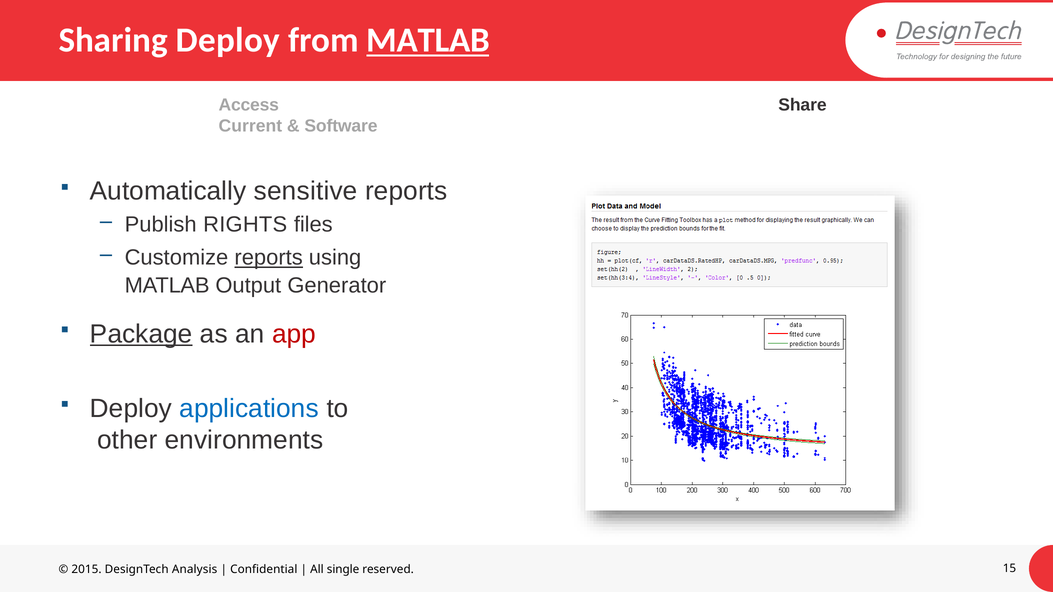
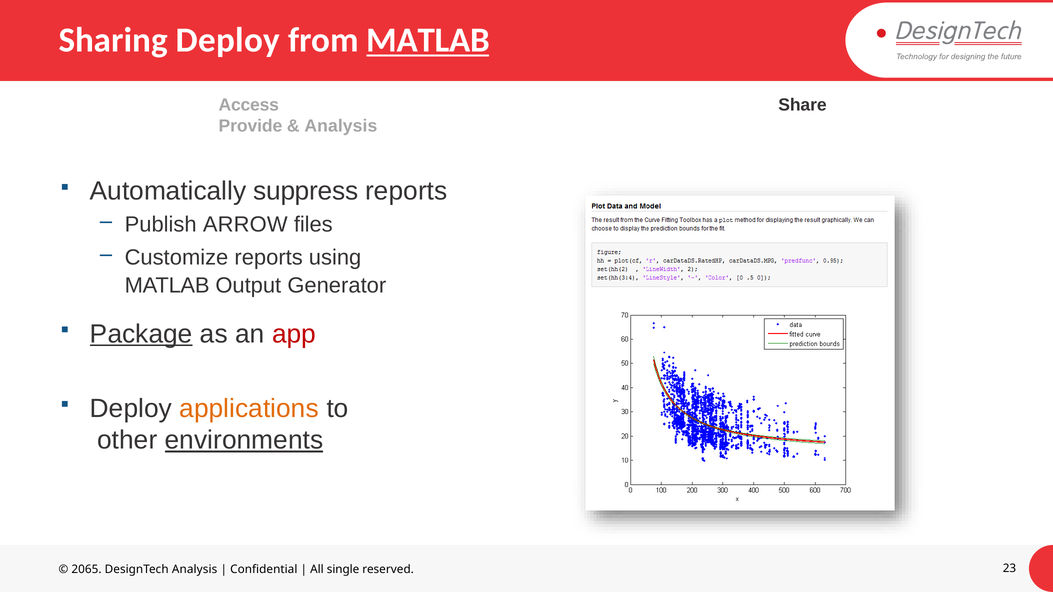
Current: Current -> Provide (250, 126)
Software: Software -> Analysis (341, 126)
sensitive: sensitive -> suppress (306, 191)
RIGHTS: RIGHTS -> ARROW (245, 225)
reports underline: present -> none (269, 258)
applications colour: blue -> orange (249, 409)
environments underline: none -> present (244, 440)
2015: 2015 -> 2065 (87, 570)
15: 15 -> 23 (1009, 569)
